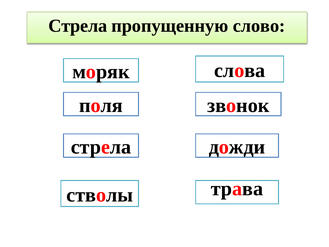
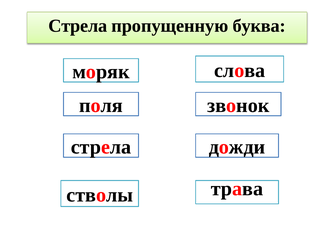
слово: слово -> буква (259, 26)
